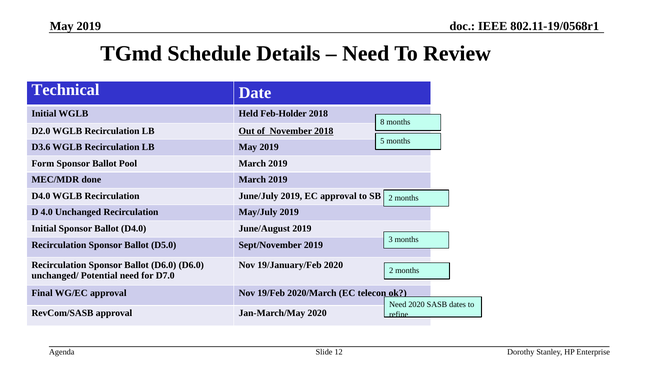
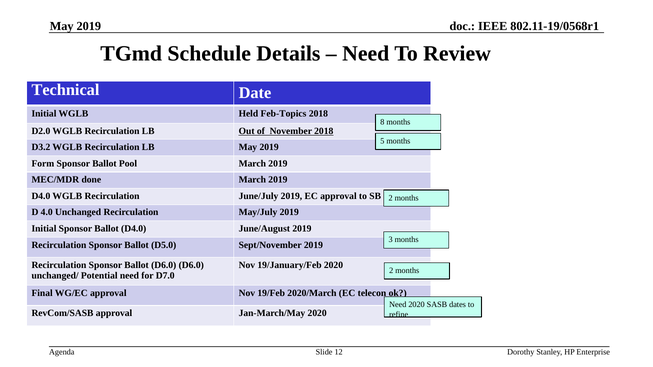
Feb-Holder: Feb-Holder -> Feb-Topics (284, 114)
D3.6: D3.6 -> D3.2 (41, 147)
